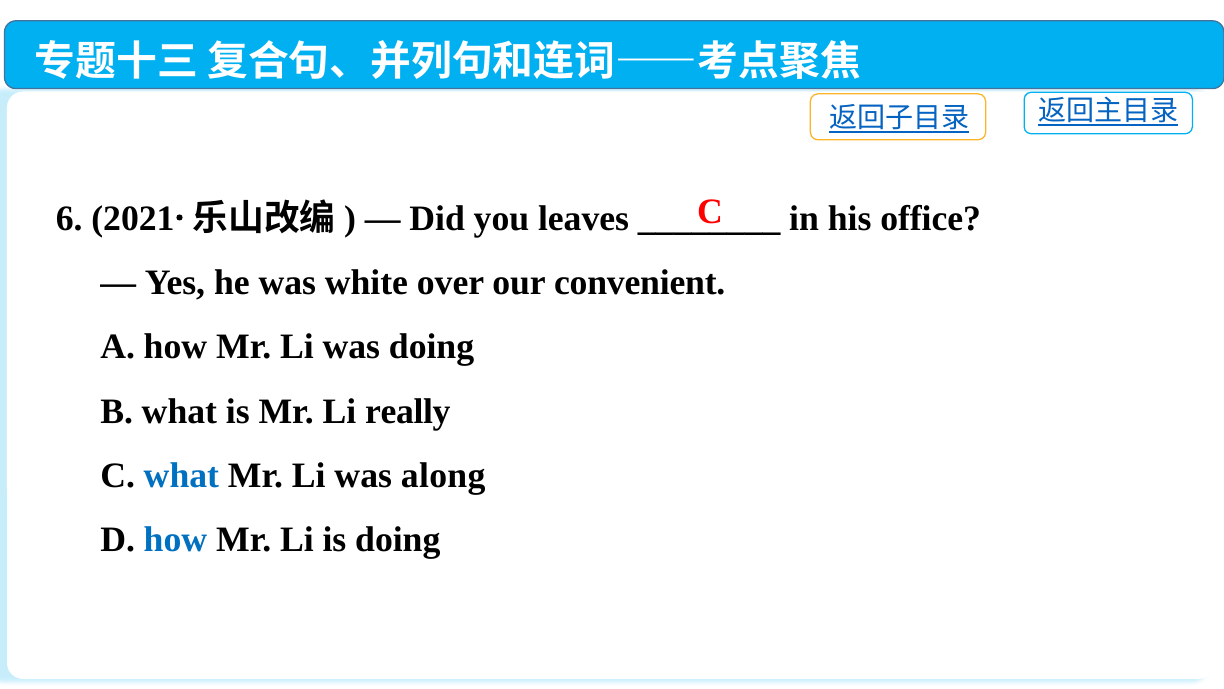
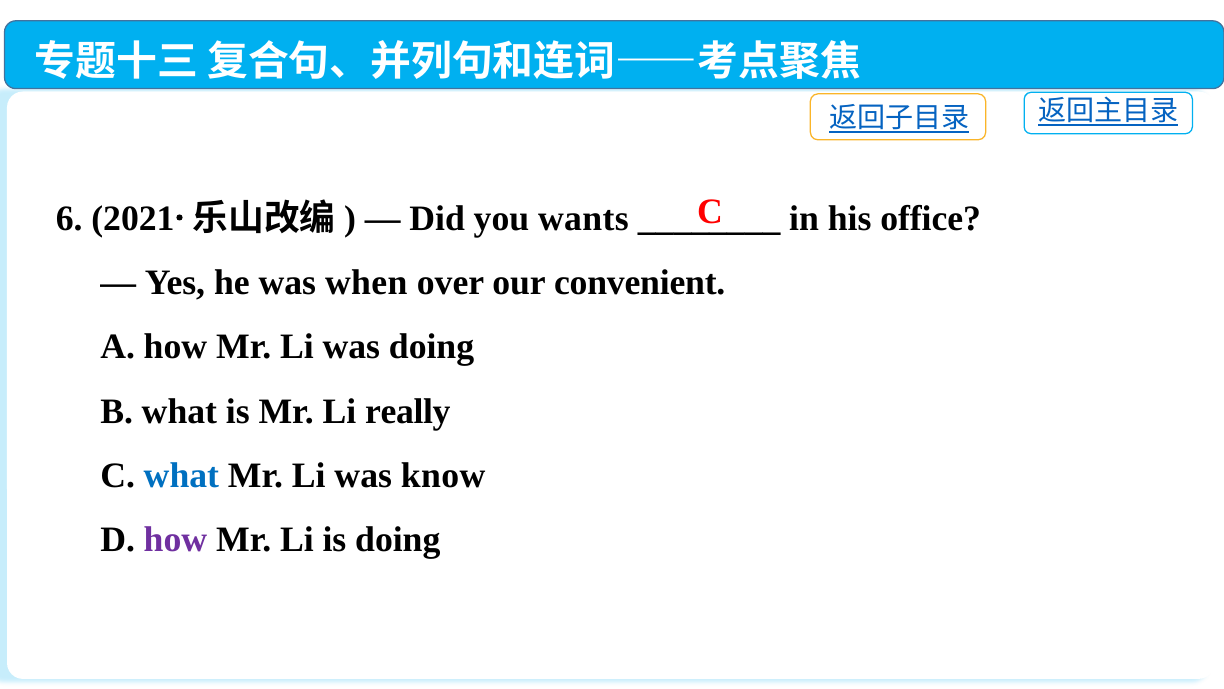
leaves: leaves -> wants (583, 218)
white: white -> when (366, 282)
along: along -> know (443, 475)
how colour: blue -> purple (175, 540)
